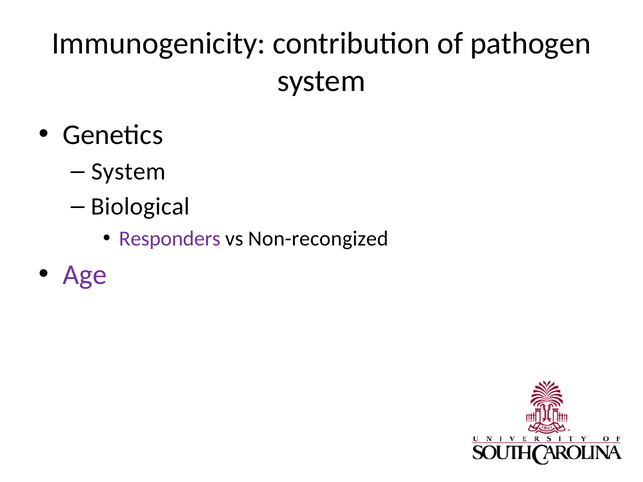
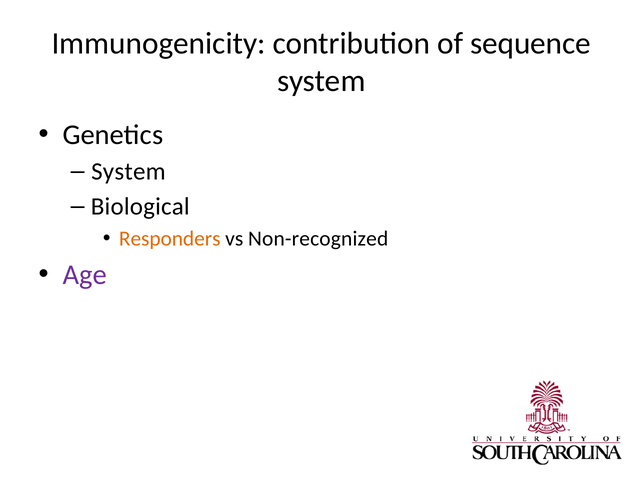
pathogen: pathogen -> sequence (531, 43)
Responders colour: purple -> orange (170, 239)
Non-recongized: Non-recongized -> Non-recognized (318, 239)
